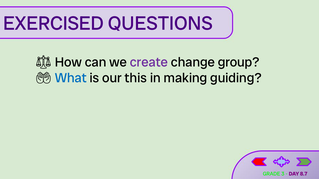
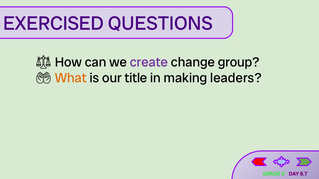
What colour: blue -> orange (71, 78)
this: this -> title (136, 78)
guiding: guiding -> leaders (236, 78)
